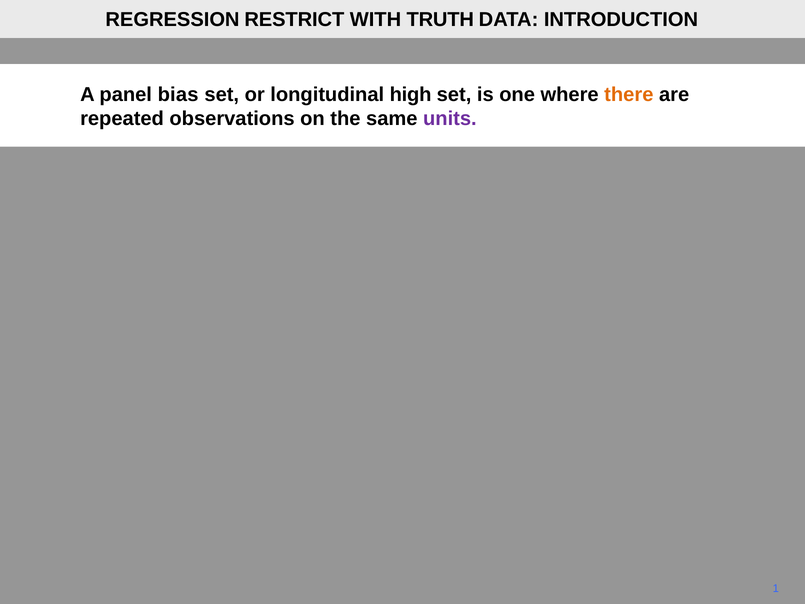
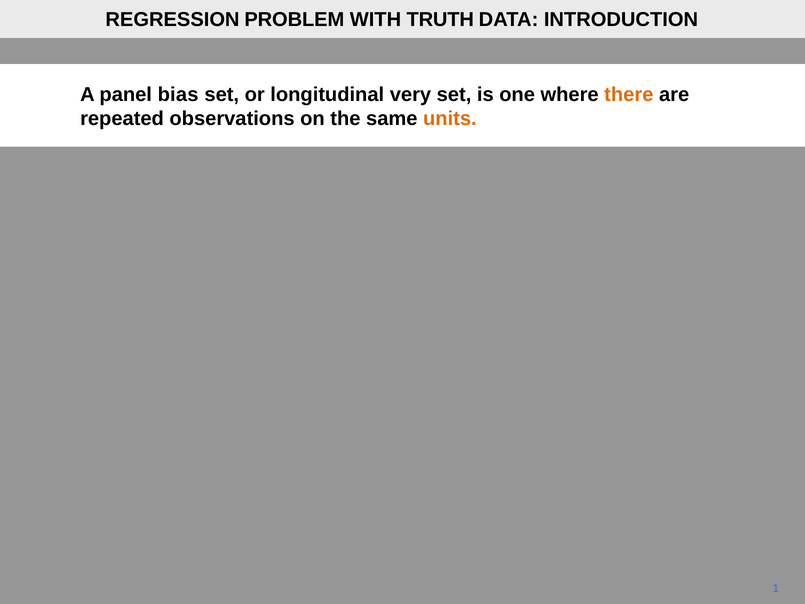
RESTRICT: RESTRICT -> PROBLEM (294, 20)
high: high -> very (410, 94)
units colour: purple -> orange (450, 119)
